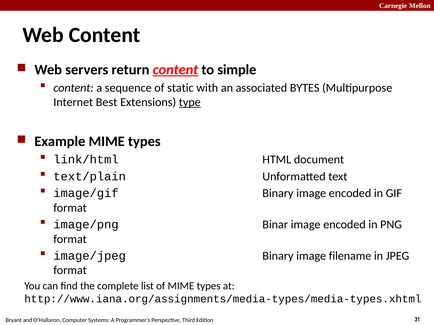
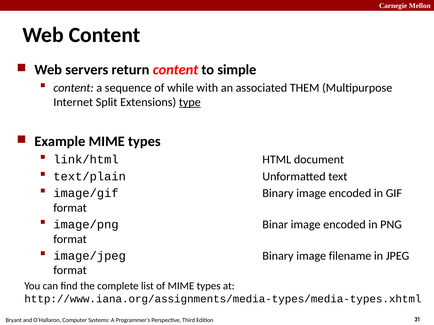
content underline: present -> none (176, 70)
static: static -> while (180, 88)
BYTES: BYTES -> THEM (305, 88)
Best: Best -> Split (107, 102)
